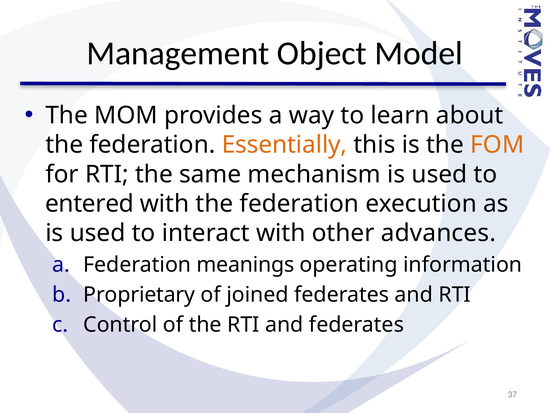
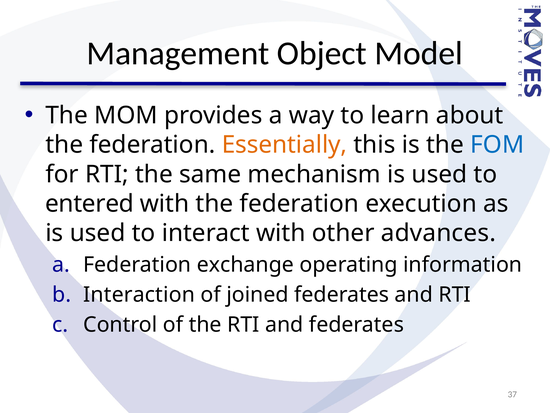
FOM colour: orange -> blue (497, 145)
meanings: meanings -> exchange (245, 264)
Proprietary: Proprietary -> Interaction (139, 294)
